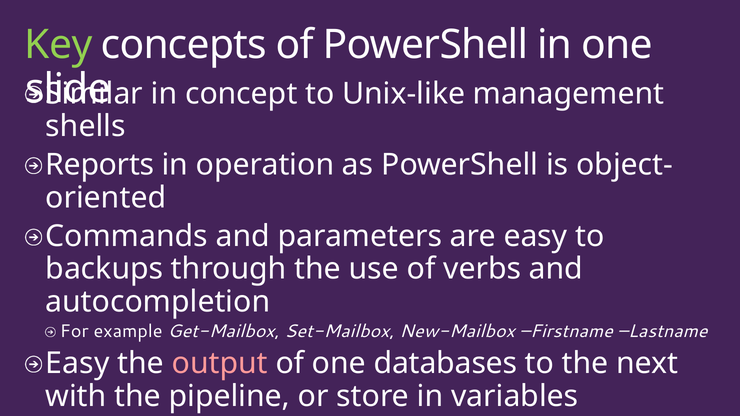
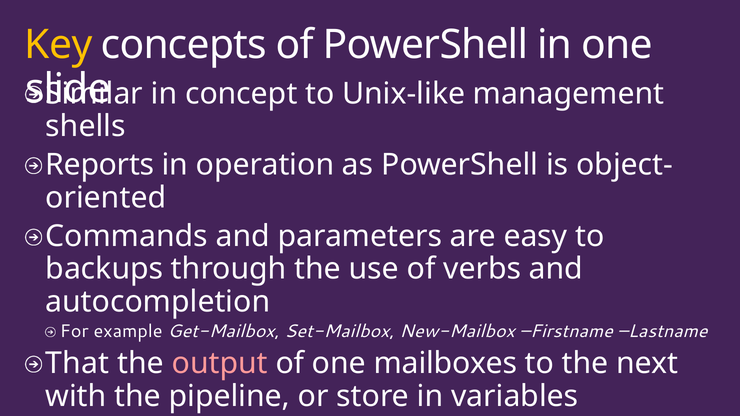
Key colour: light green -> yellow (59, 45)
Easy: Easy -> That (77, 364)
databases: databases -> mailboxes (446, 364)
